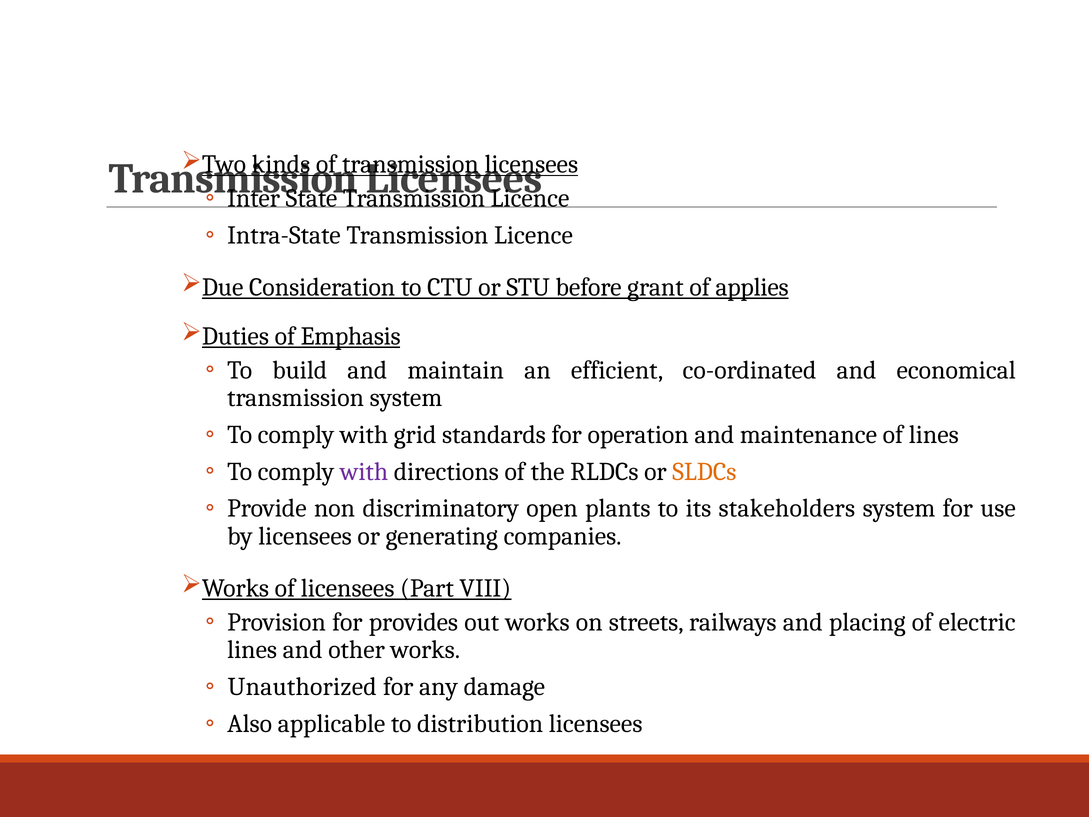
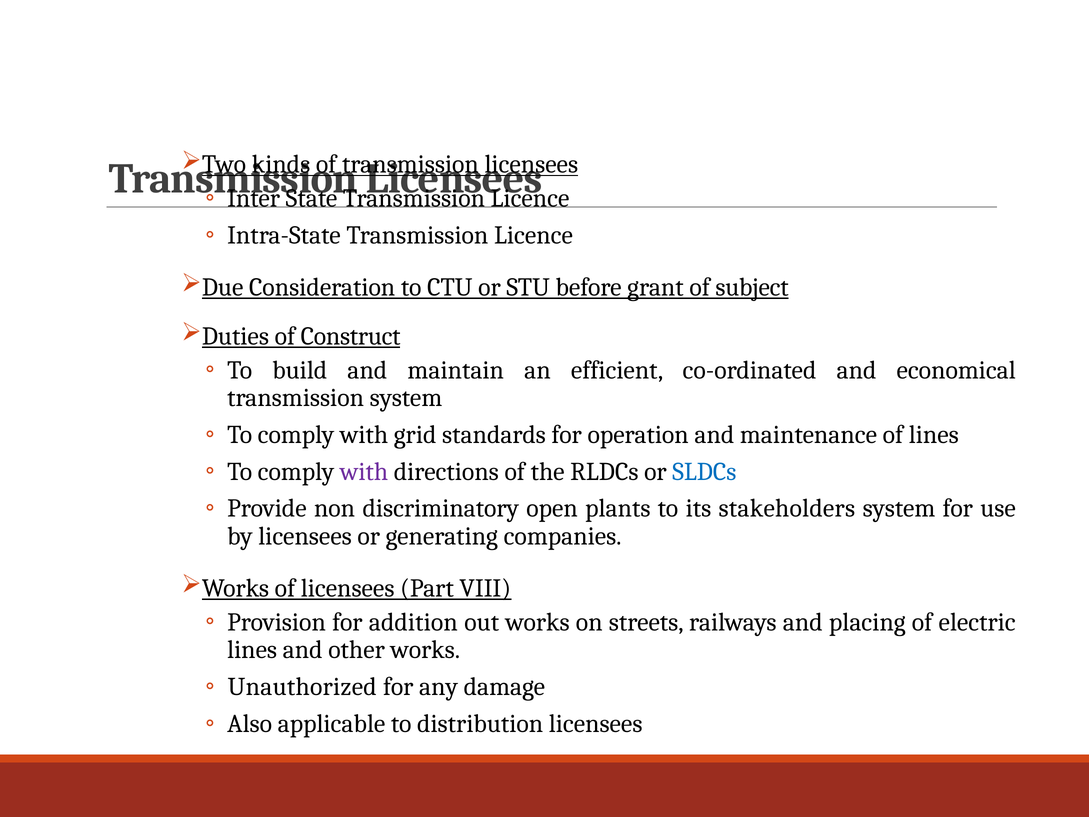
applies: applies -> subject (752, 287)
Emphasis: Emphasis -> Construct (351, 336)
SLDCs colour: orange -> blue (704, 471)
provides: provides -> addition (413, 622)
